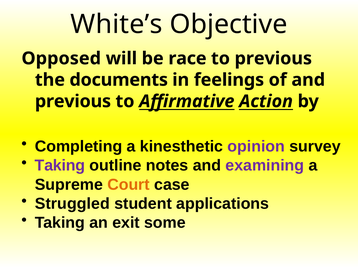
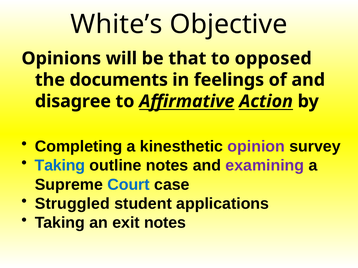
Opposed: Opposed -> Opinions (61, 59)
race: race -> that (187, 59)
to previous: previous -> opposed (273, 59)
previous: previous -> disagree (73, 101)
Taking colour: purple -> blue (60, 166)
Court colour: orange -> blue (129, 185)
exit some: some -> notes (165, 223)
